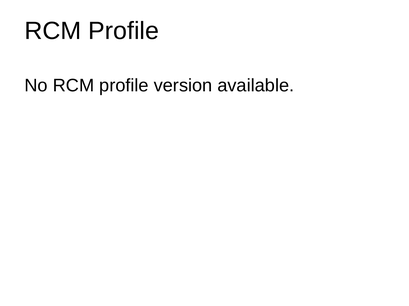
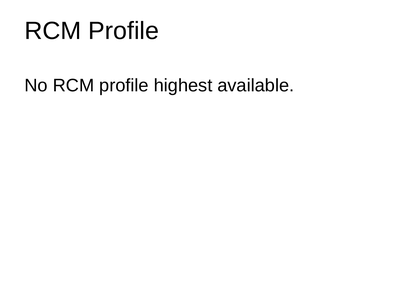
version: version -> highest (183, 86)
